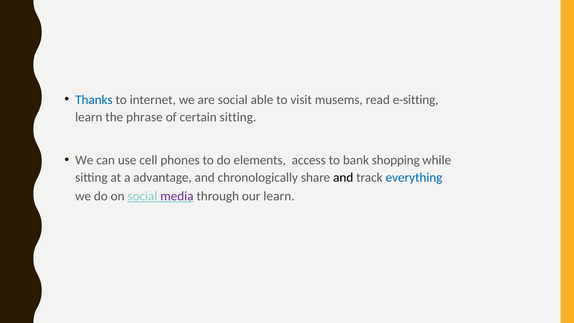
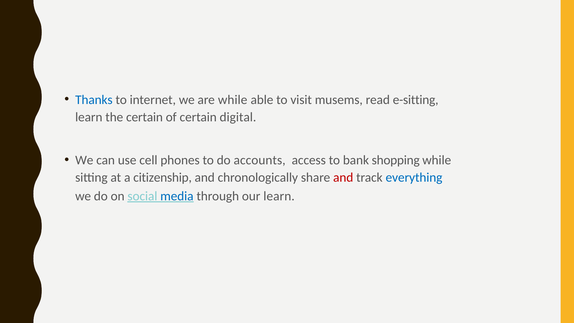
are social: social -> while (233, 100)
the phrase: phrase -> certain (145, 117)
certain sitting: sitting -> digital (238, 117)
elements: elements -> accounts (260, 160)
advantage: advantage -> citizenship (163, 177)
and colour: black -> red (343, 177)
media colour: purple -> blue (177, 196)
